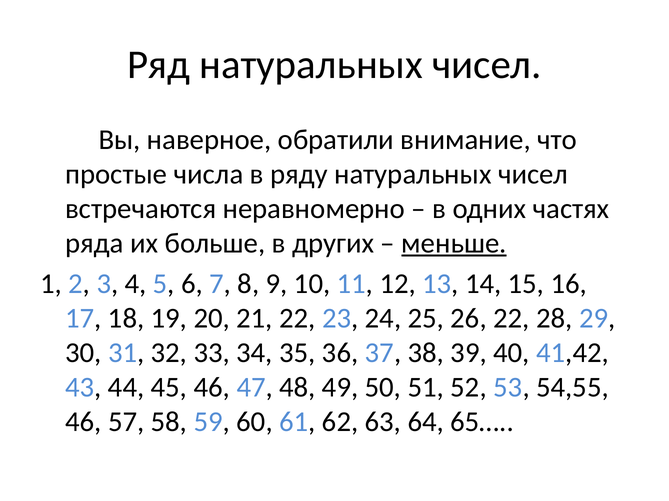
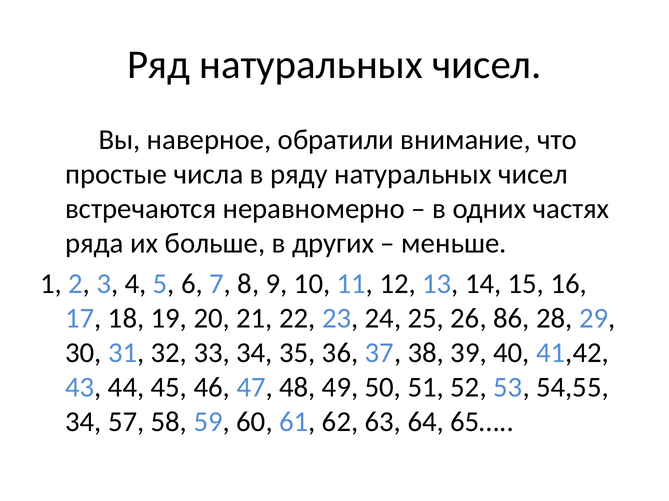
меньше underline: present -> none (454, 243)
26 22: 22 -> 86 (511, 319)
46: 46 -> 34 (83, 422)
